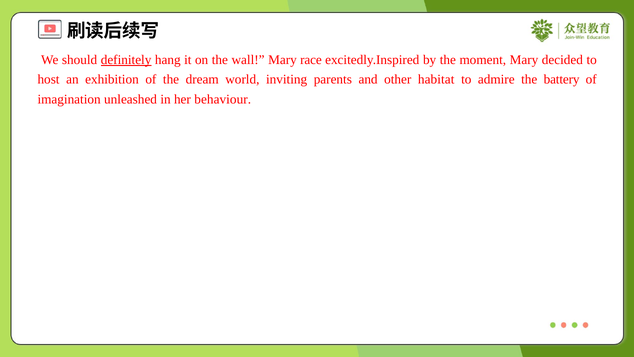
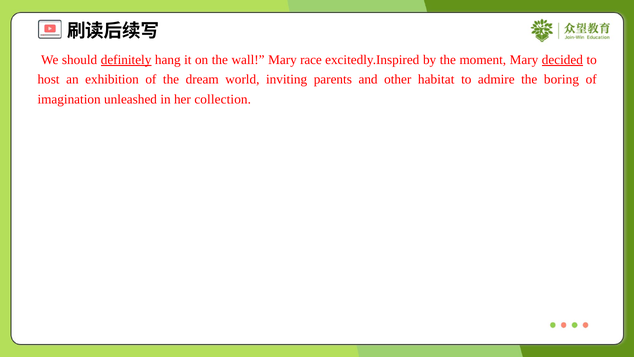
decided underline: none -> present (562, 60)
battery: battery -> boring (561, 79)
behaviour: behaviour -> collection (223, 99)
